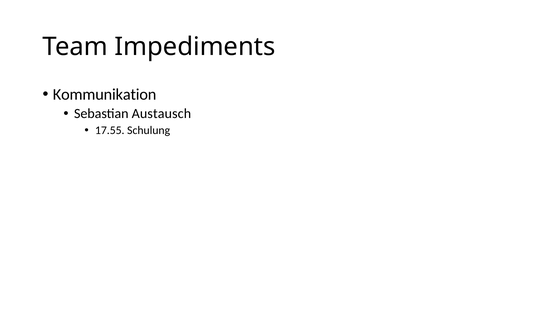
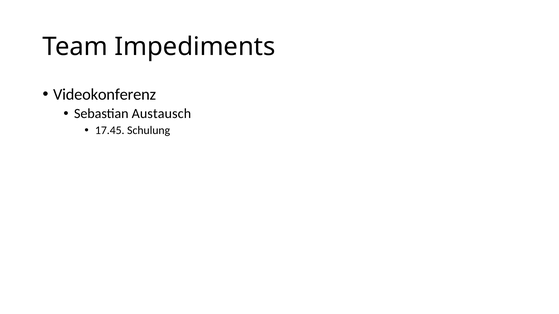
Kommunikation: Kommunikation -> Videokonferenz (105, 95)
17.55: 17.55 -> 17.45 (110, 131)
